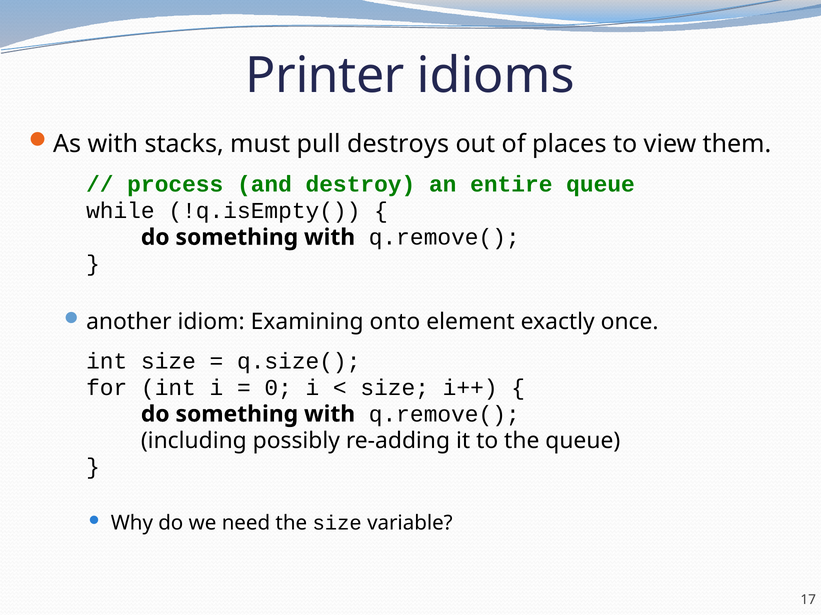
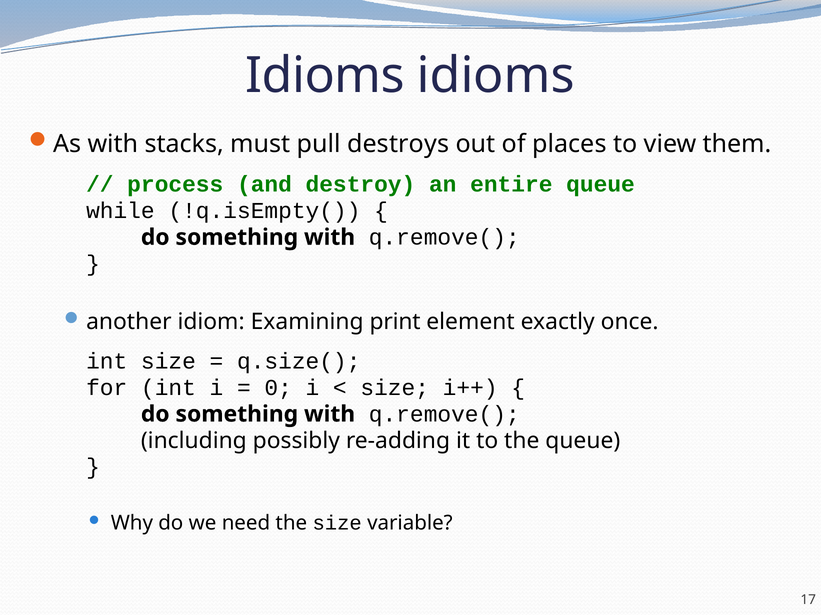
Printer: Printer -> Idioms (325, 76)
onto: onto -> print (395, 322)
